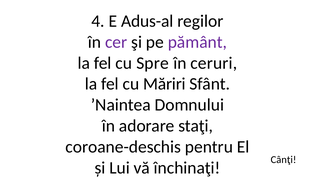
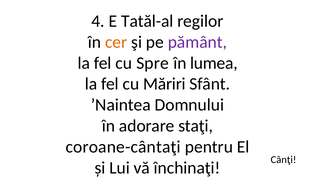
Adus-al: Adus-al -> Tatăl-al (147, 21)
cer colour: purple -> orange (116, 42)
ceruri: ceruri -> lumea (214, 63)
coroane-deschis: coroane-deschis -> coroane-cântaţi (123, 147)
